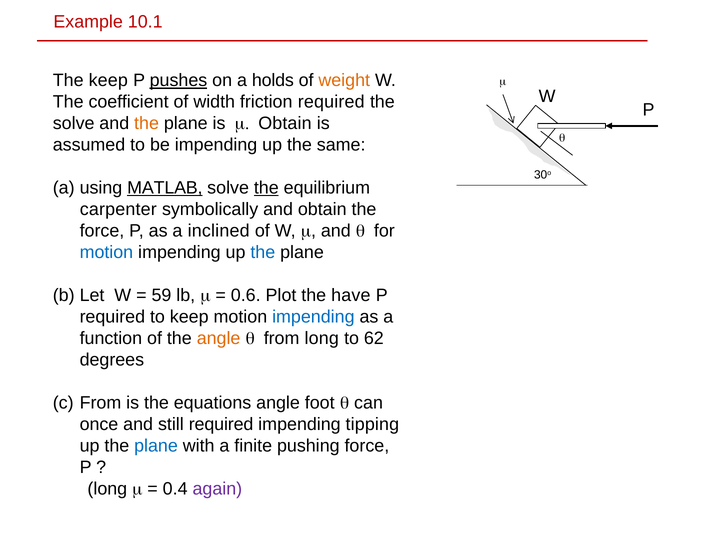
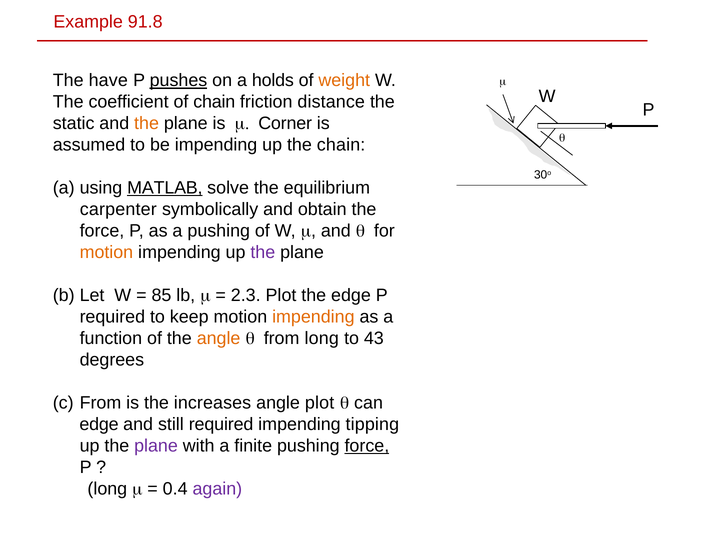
10.1: 10.1 -> 91.8 (145, 22)
The keep: keep -> have (108, 80)
of width: width -> chain (214, 102)
friction required: required -> distance (331, 102)
solve: solve -> static (74, 123)
m Obtain: Obtain -> Corner (285, 123)
the same: same -> chain (341, 145)
the underline: present -> none (266, 188)
a inclined: inclined -> pushing (219, 231)
motion colour: blue -> orange (106, 252)
the colour: blue -> purple (263, 252)
59: 59 -> 85 (161, 295)
0.6: 0.6 -> 2.3 (246, 295)
the have: have -> edge (351, 295)
impending colour: blue -> orange (313, 316)
62: 62 -> 43 (374, 338)
equations: equations -> increases (212, 402)
angle foot: foot -> plot (320, 402)
once: once -> edge (99, 424)
plane colour: blue -> purple (156, 445)
force underline: none -> present (367, 445)
